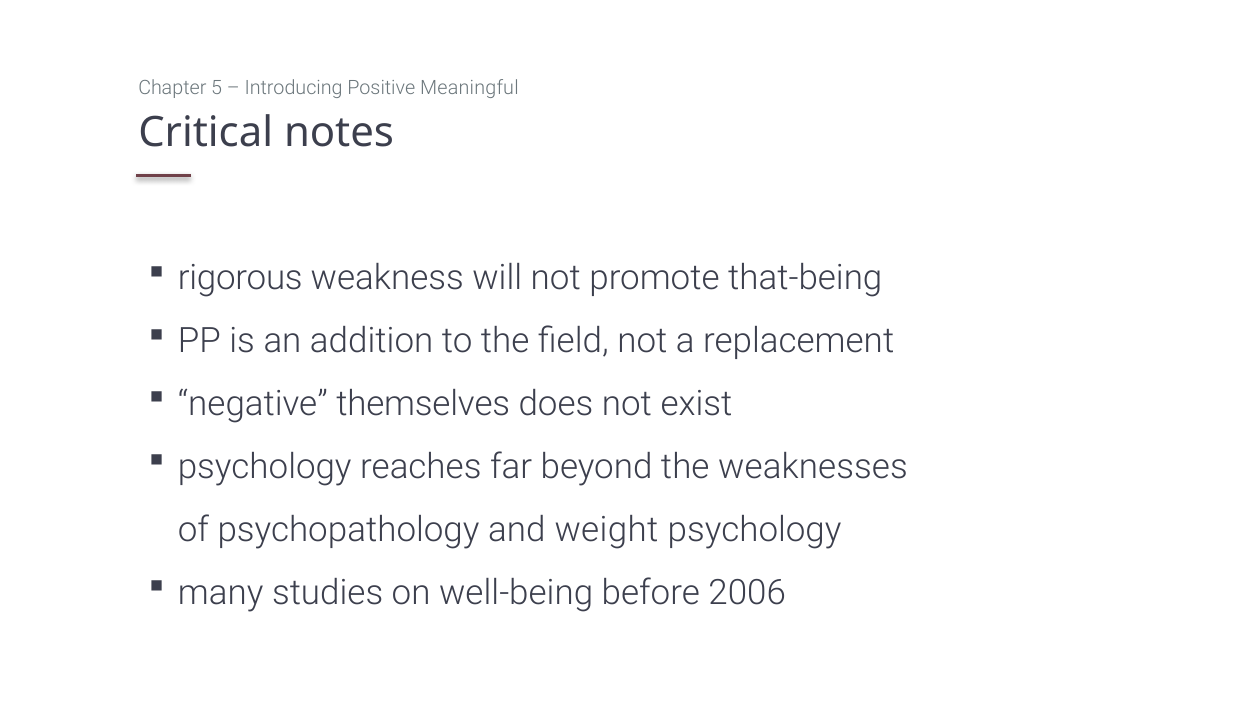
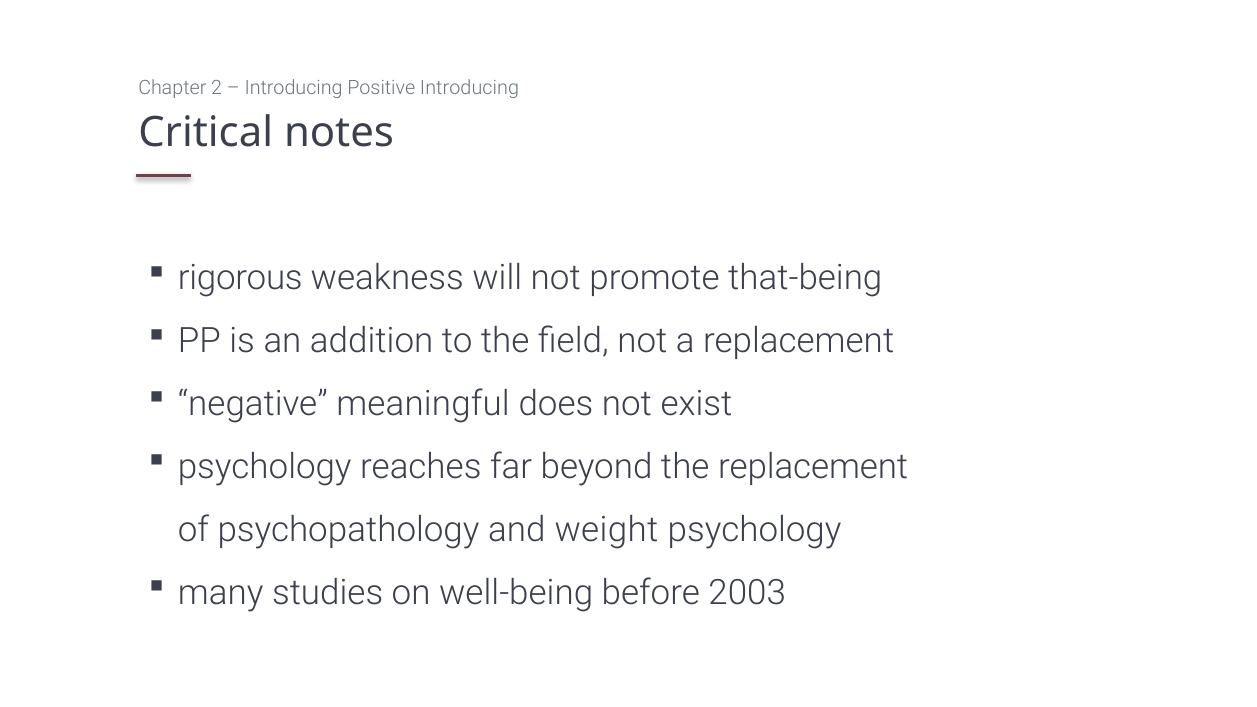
5: 5 -> 2 (217, 88)
Positive Meaningful: Meaningful -> Introducing (469, 88)
themselves: themselves -> meaningful (423, 404)
the weaknesses: weaknesses -> replacement (813, 467)
2006: 2006 -> 2003 (747, 593)
